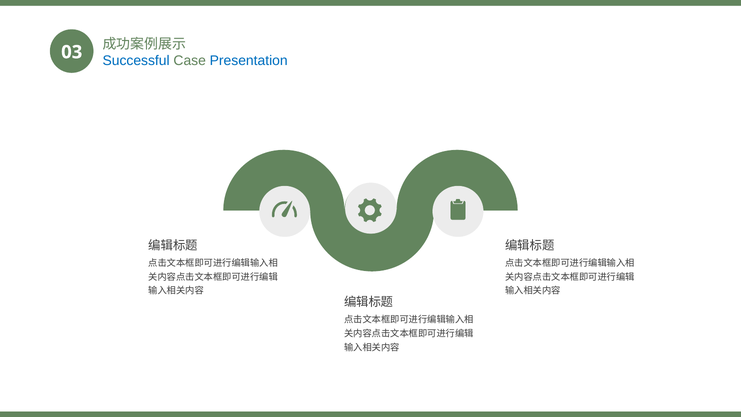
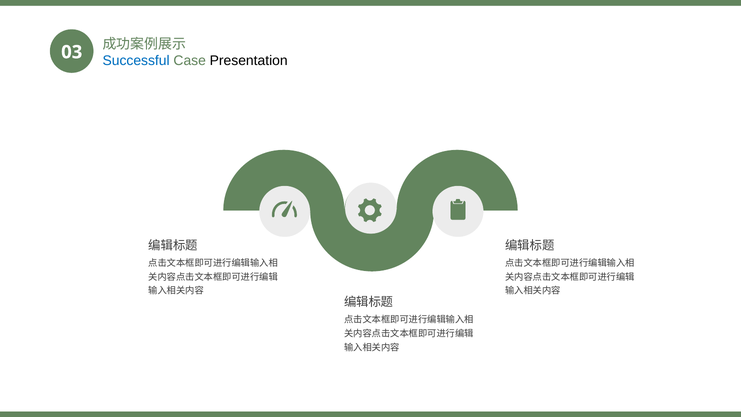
Presentation colour: blue -> black (249, 61)
